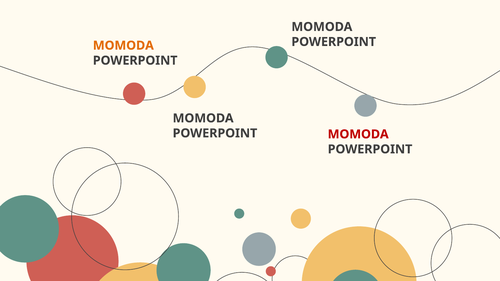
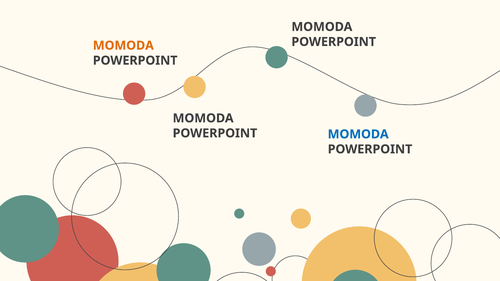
MOMODA colour: red -> blue (358, 134)
